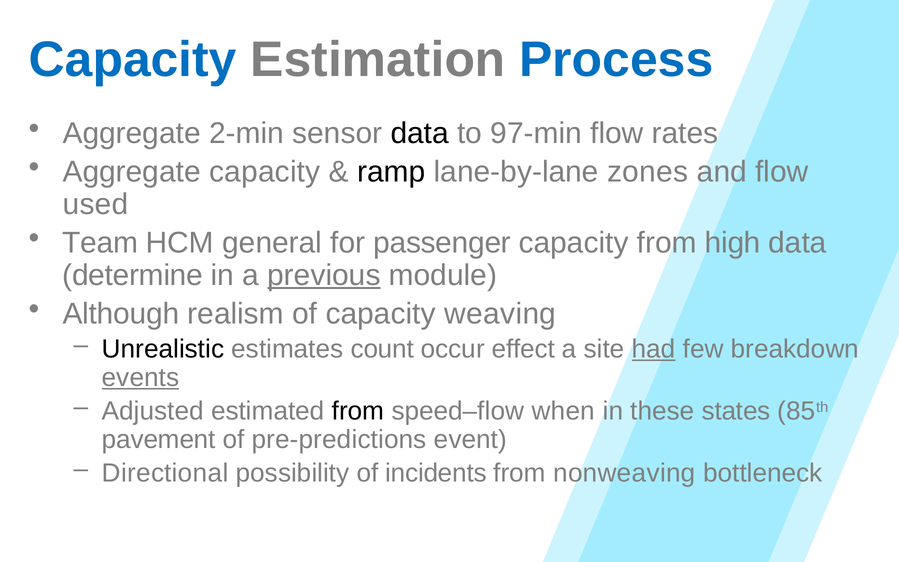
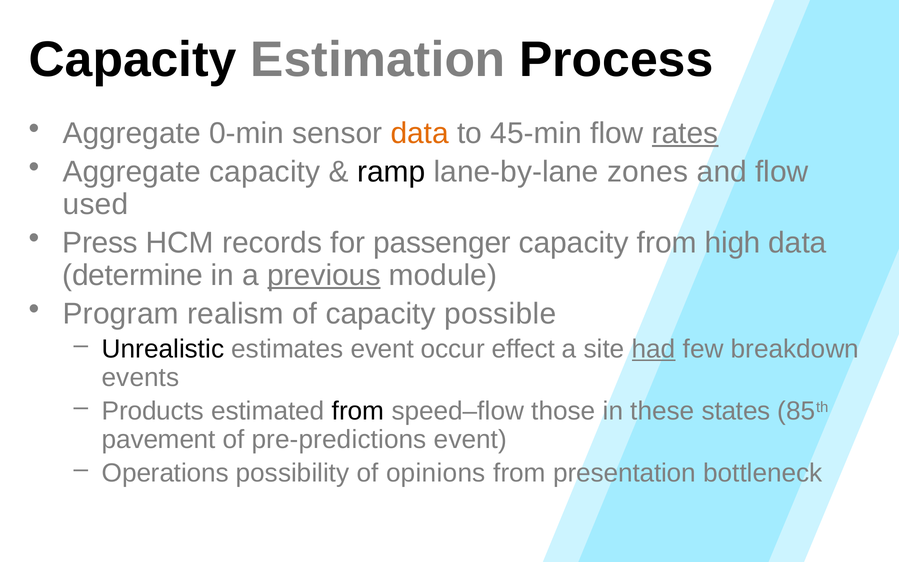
Capacity colour: blue -> black (133, 60)
Process colour: blue -> black (616, 60)
2-min: 2-min -> 0-min (247, 133)
data colour: black -> orange (420, 133)
97-min: 97-min -> 45-min (536, 133)
rates underline: none -> present (685, 133)
Team: Team -> Press (100, 243)
general: general -> records (272, 243)
Although: Although -> Program (121, 314)
weaving: weaving -> possible (500, 314)
estimates count: count -> event (382, 349)
events underline: present -> none (141, 377)
Adjusted: Adjusted -> Products (153, 411)
when: when -> those (563, 411)
Directional: Directional -> Operations (165, 473)
incidents: incidents -> opinions (436, 473)
nonweaving: nonweaving -> presentation (625, 473)
